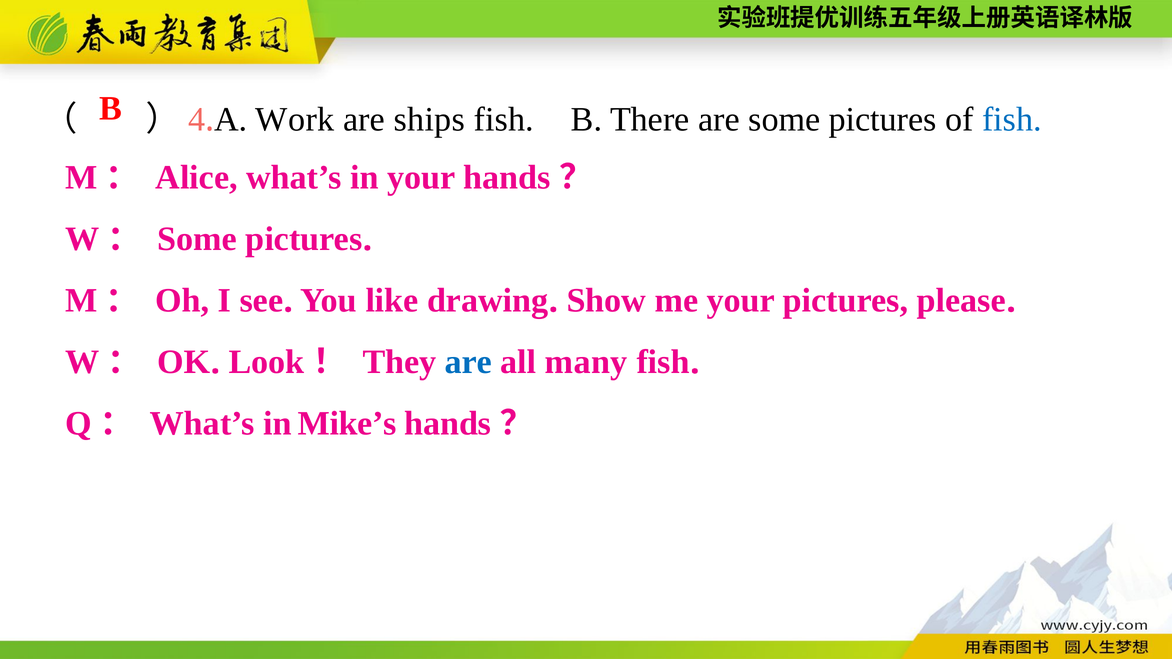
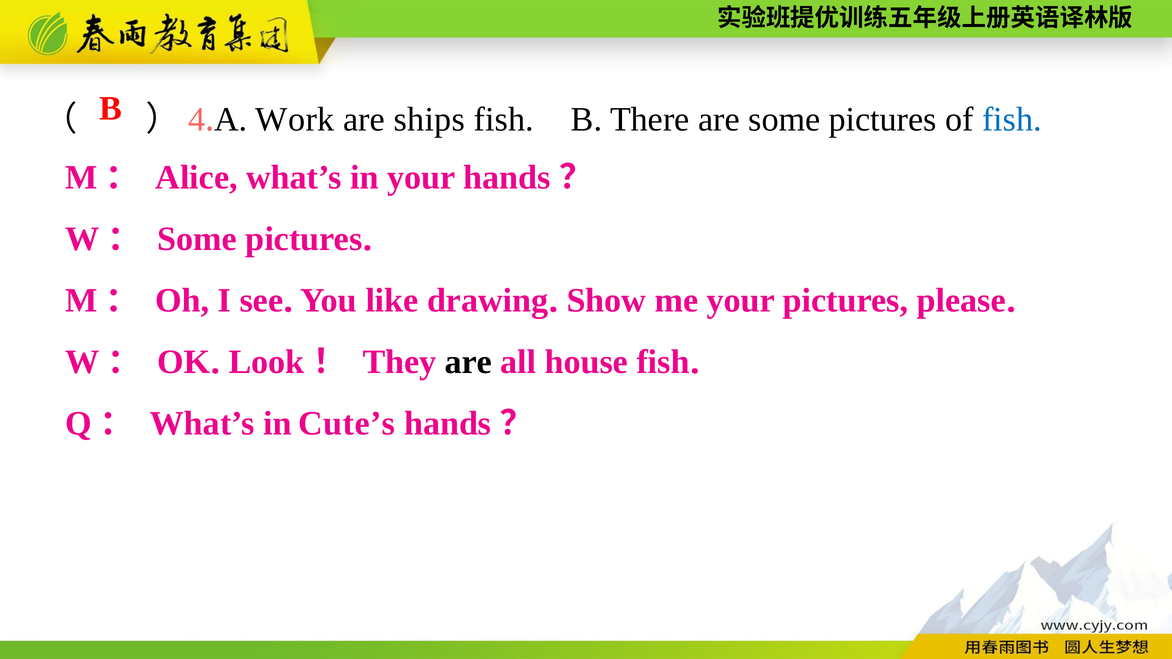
are colour: blue -> black (468, 362)
many: many -> house (586, 362)
Mike’s: Mike’s -> Cute’s (347, 424)
